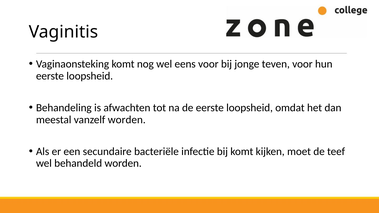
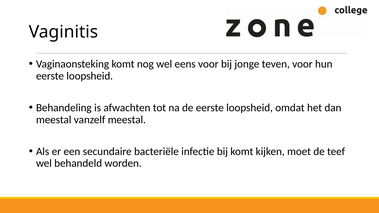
vanzelf worden: worden -> meestal (127, 120)
